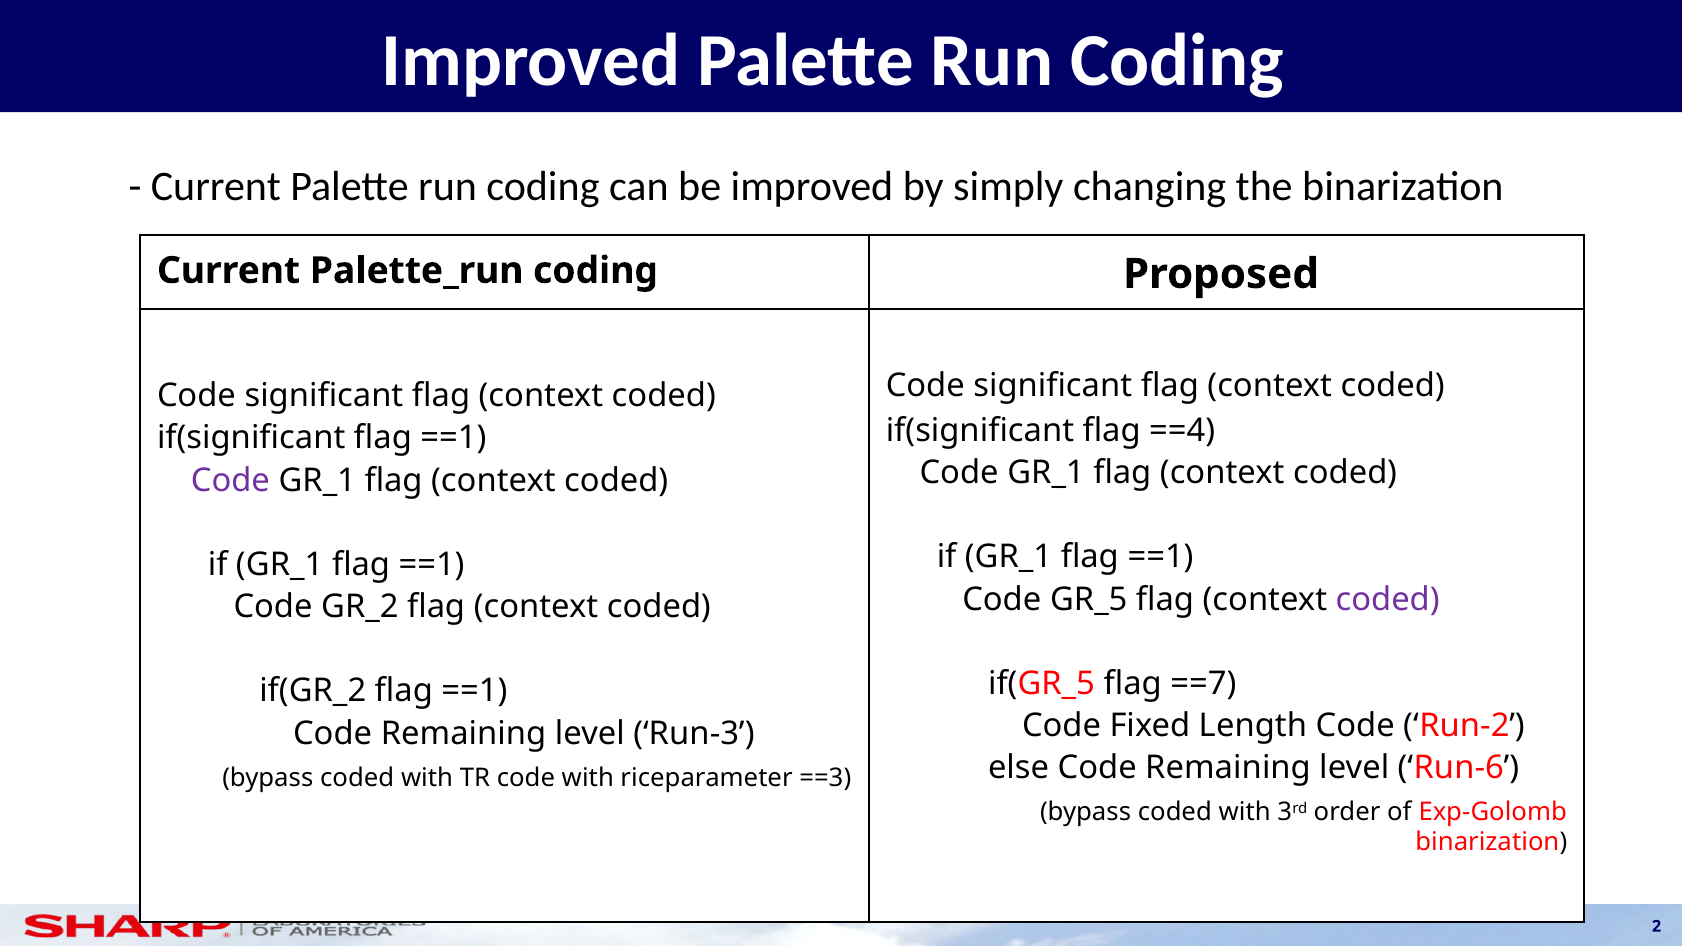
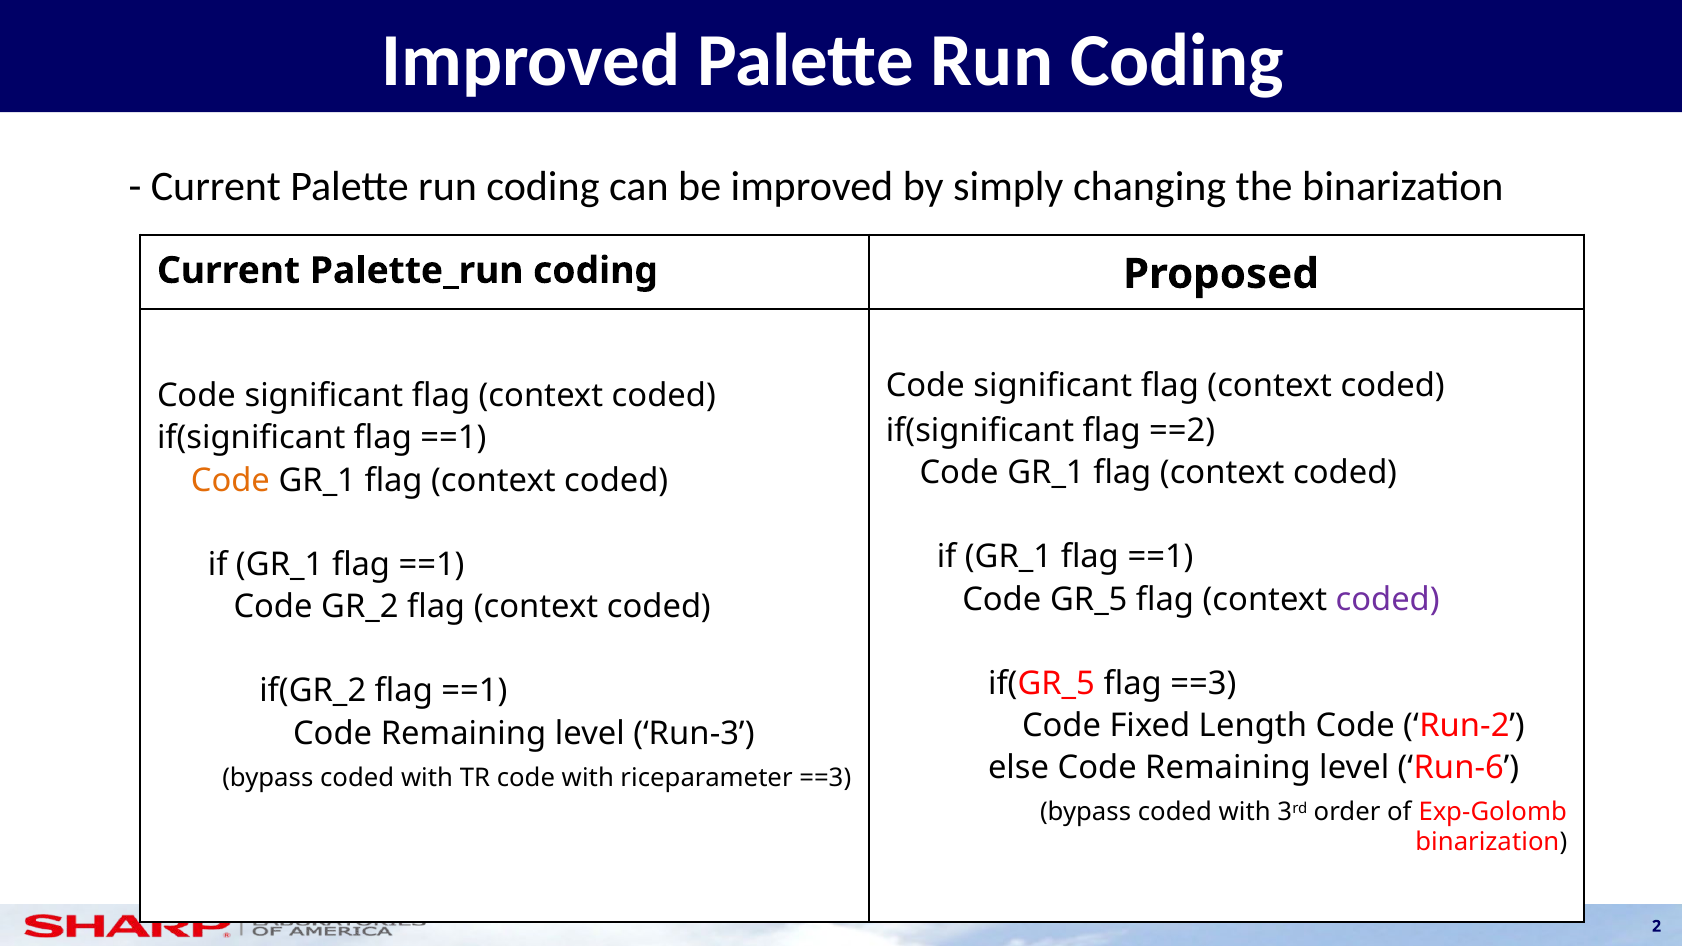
==4: ==4 -> ==2 (1182, 431)
Code colour: purple -> orange (230, 480)
flag ==7: ==7 -> ==3 (1203, 684)
